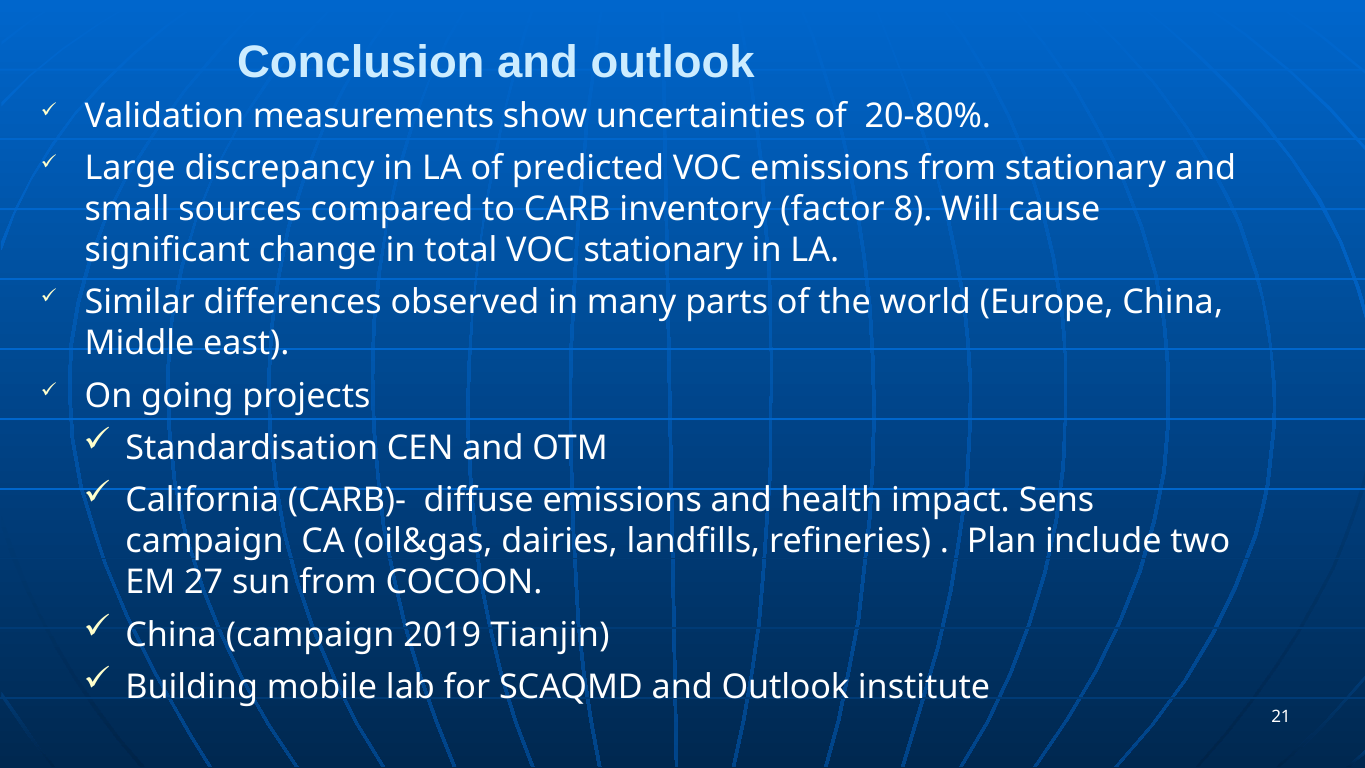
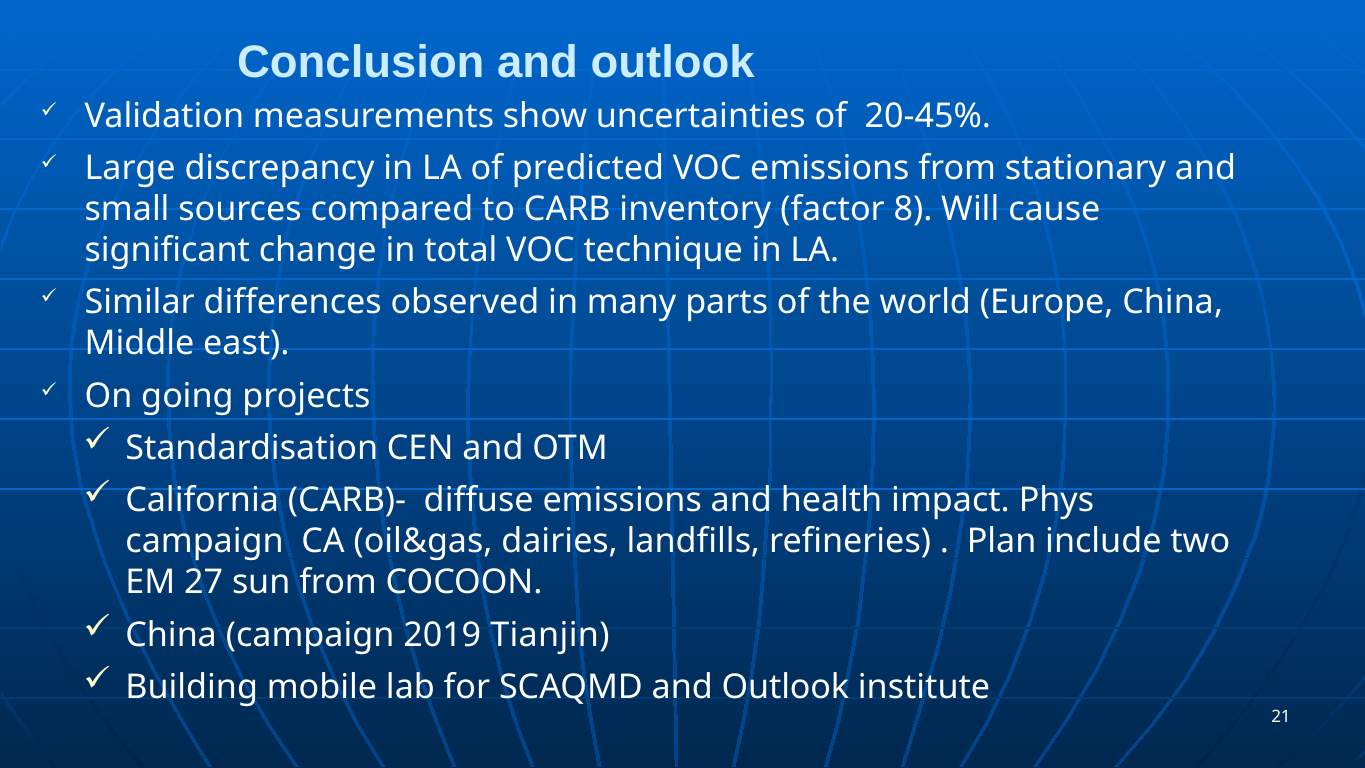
20-80%: 20-80% -> 20-45% (928, 116)
VOC stationary: stationary -> technique (663, 250)
Sens: Sens -> Phys (1057, 501)
